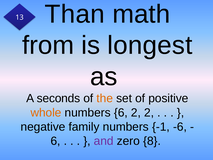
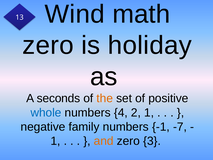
Than: Than -> Wind (75, 14)
from: from -> zero (48, 45)
longest: longest -> holiday (150, 45)
whole colour: orange -> blue (46, 112)
numbers 6: 6 -> 4 (121, 112)
2 2: 2 -> 1 (149, 112)
-6: -6 -> -7 (180, 127)
6: 6 -> 1 (55, 141)
and colour: purple -> orange (104, 141)
8: 8 -> 3 (152, 141)
